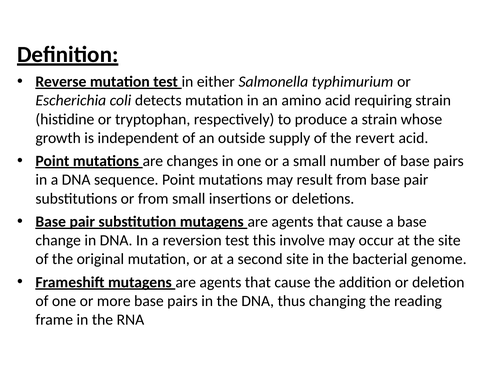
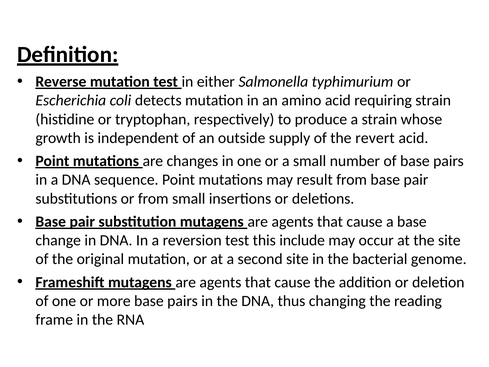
involve: involve -> include (302, 240)
